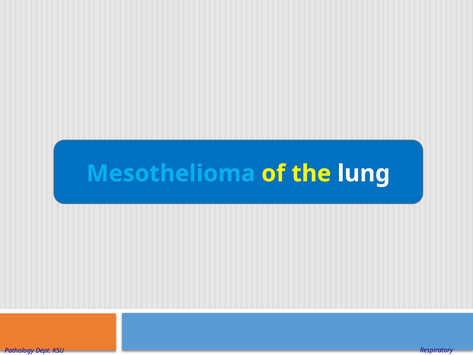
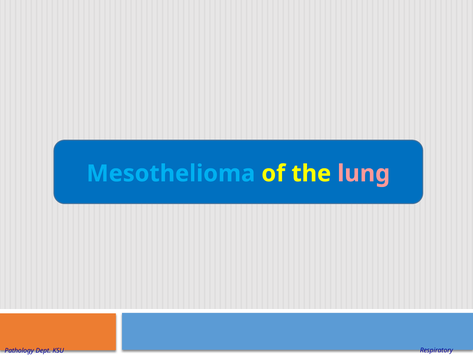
lung colour: white -> pink (364, 173)
